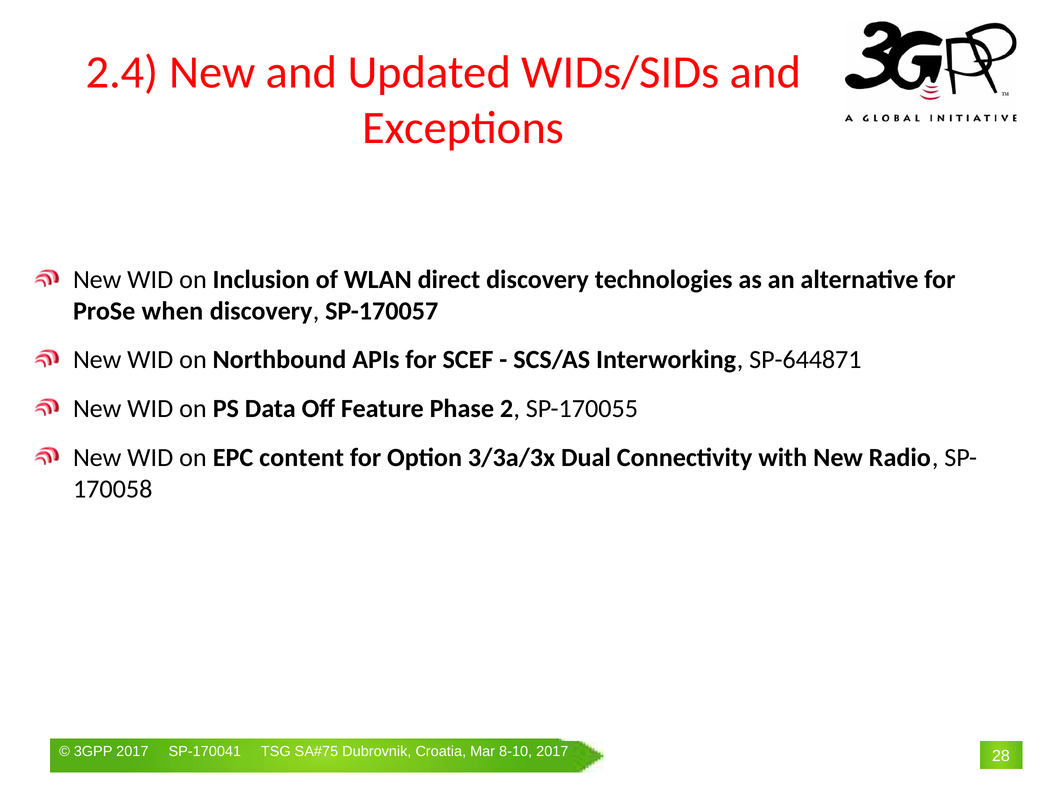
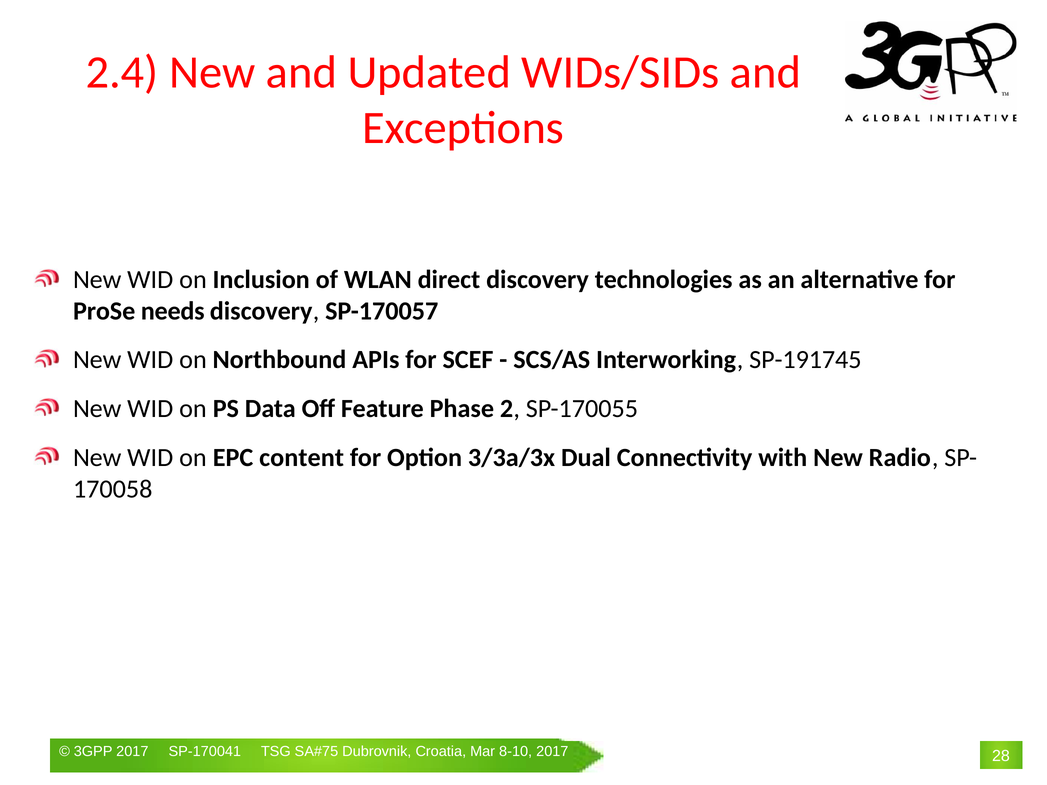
when: when -> needs (173, 311)
SP-644871: SP-644871 -> SP-191745 (805, 360)
